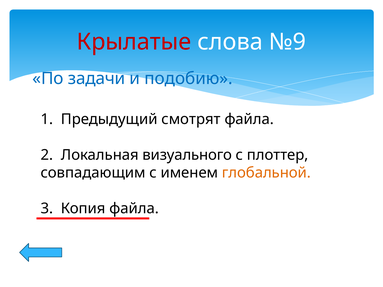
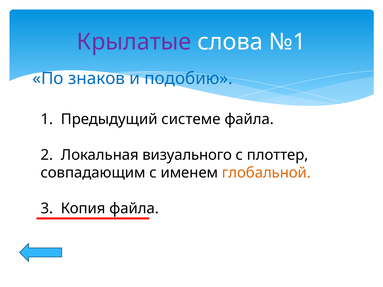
Крылатые colour: red -> purple (134, 42)
№9: №9 -> №1 (287, 42)
задачи: задачи -> знаков (97, 78)
смотрят: смотрят -> системе (191, 119)
